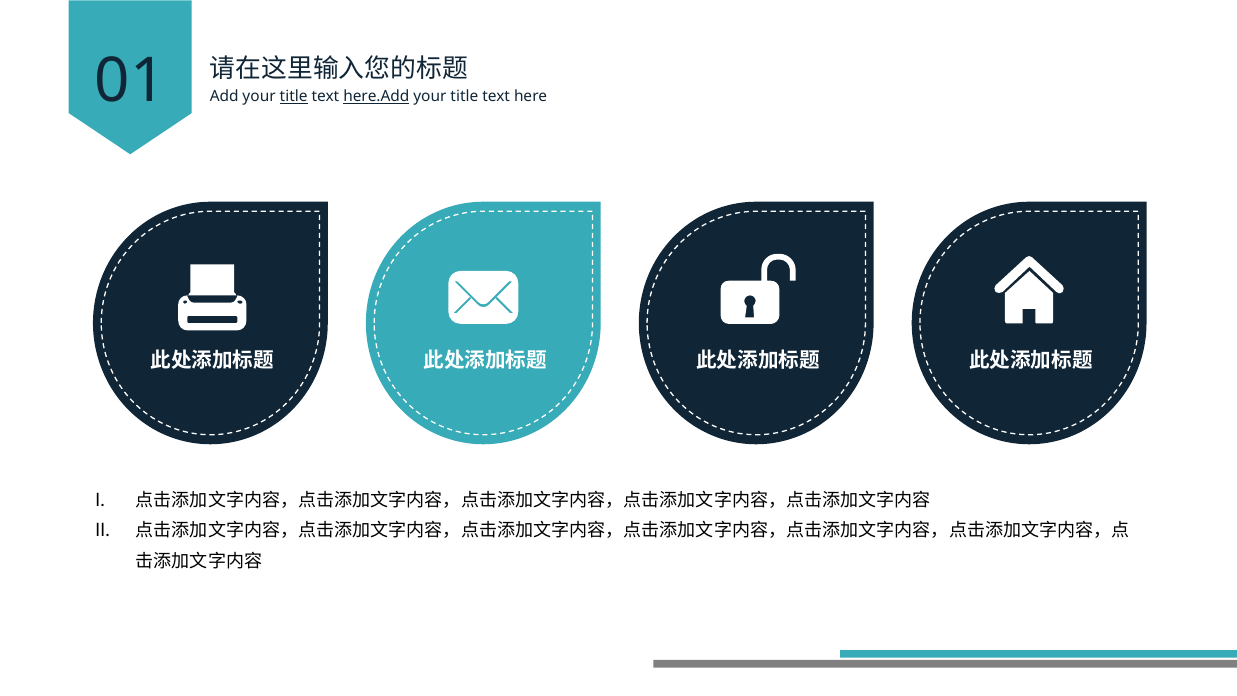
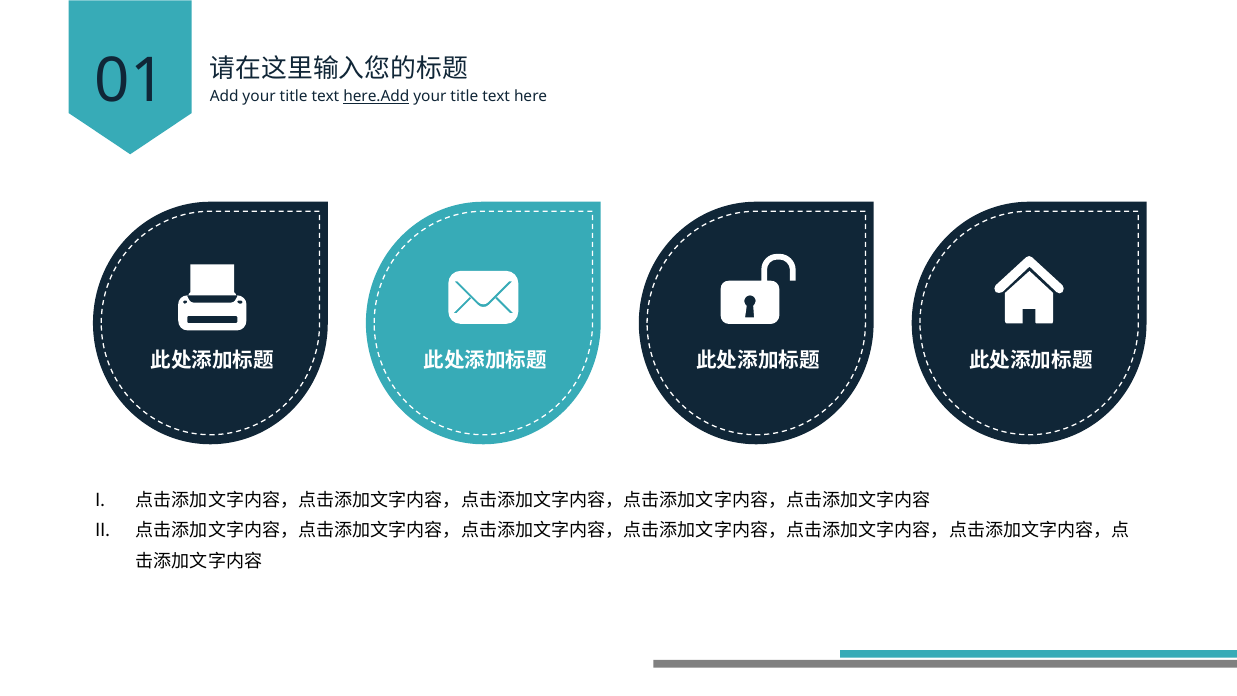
title underline: present -> none (294, 97)
